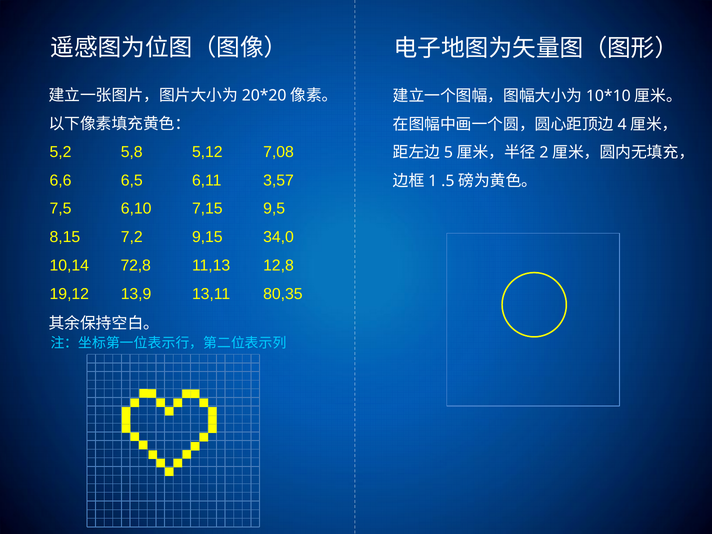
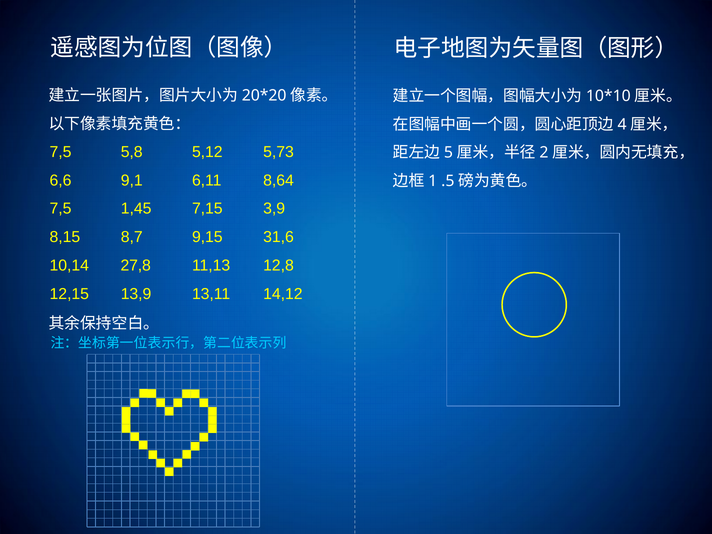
5,2: 5,2 -> 7,5 (61, 152)
7,08: 7,08 -> 5,73 (279, 152)
6,5: 6,5 -> 9,1 (132, 180)
3,57: 3,57 -> 8,64 (279, 180)
6,10: 6,10 -> 1,45 (136, 209)
9,5: 9,5 -> 3,9 (274, 209)
7,2: 7,2 -> 8,7 (132, 237)
34,0: 34,0 -> 31,6 (279, 237)
72,8: 72,8 -> 27,8 (136, 266)
19,12: 19,12 -> 12,15 (69, 294)
80,35: 80,35 -> 14,12 (283, 294)
